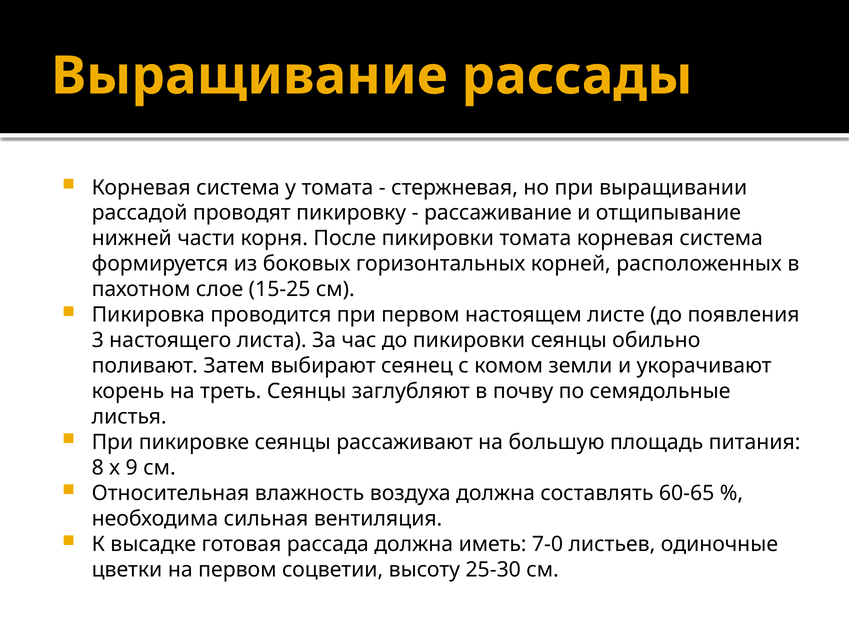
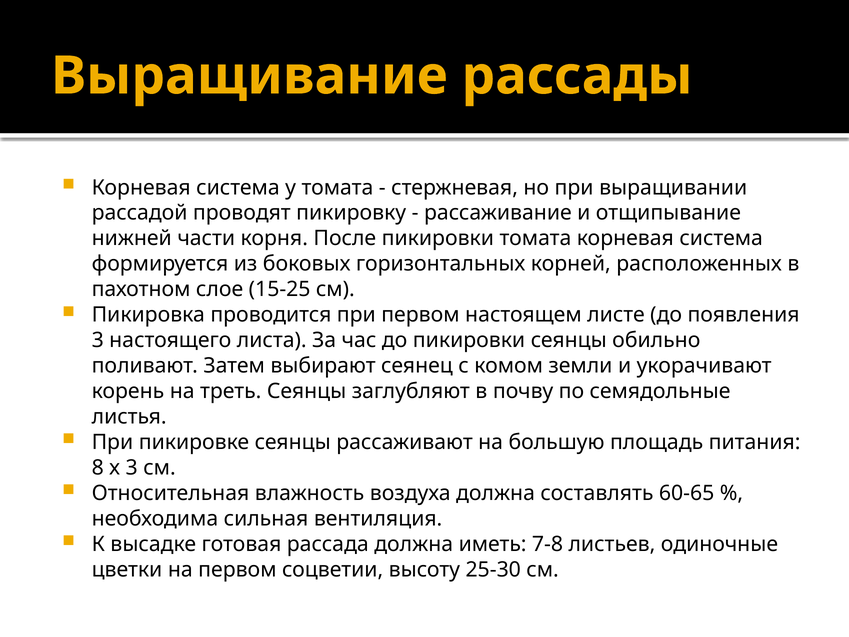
х 9: 9 -> 3 (132, 468)
7-0: 7-0 -> 7-8 (547, 544)
